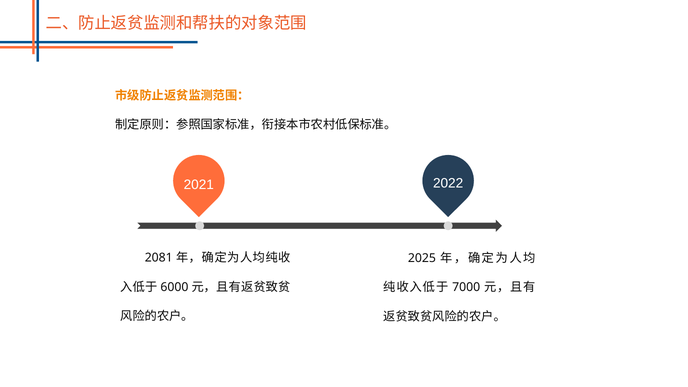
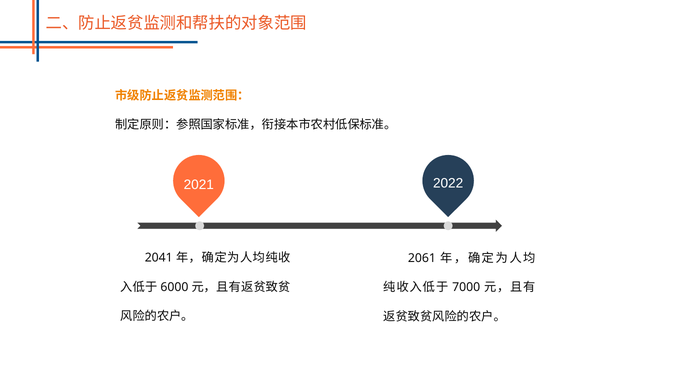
2081: 2081 -> 2041 (159, 258)
2025: 2025 -> 2061 (422, 258)
